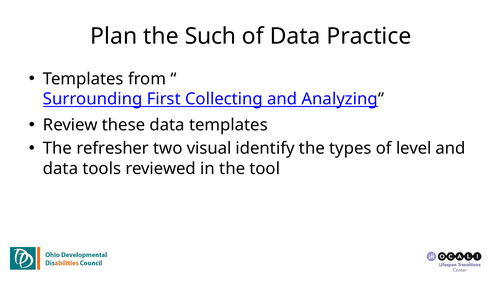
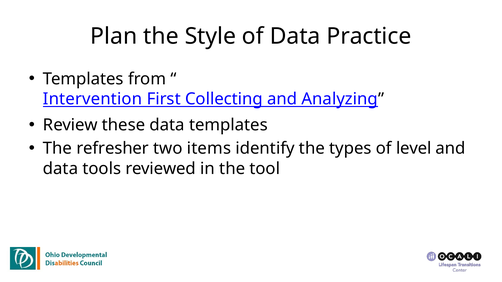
Such: Such -> Style (210, 36)
Surrounding: Surrounding -> Intervention (93, 99)
visual: visual -> items (209, 149)
